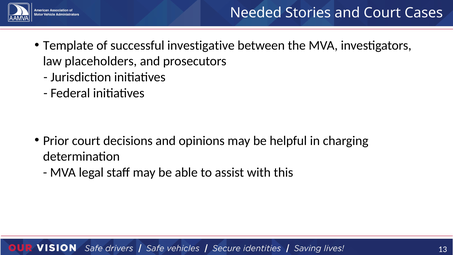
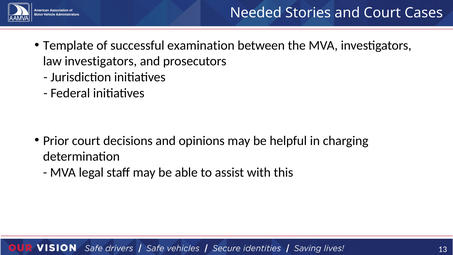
investigative: investigative -> examination (201, 45)
law placeholders: placeholders -> investigators (101, 61)
